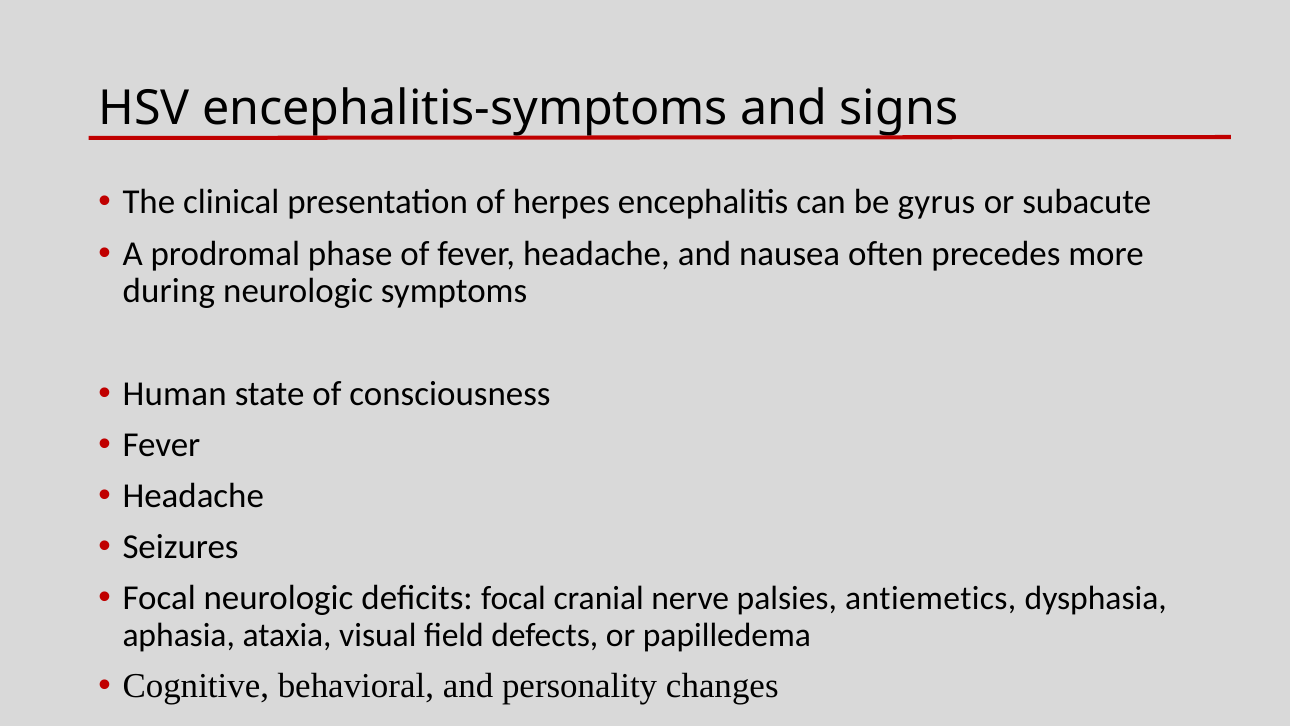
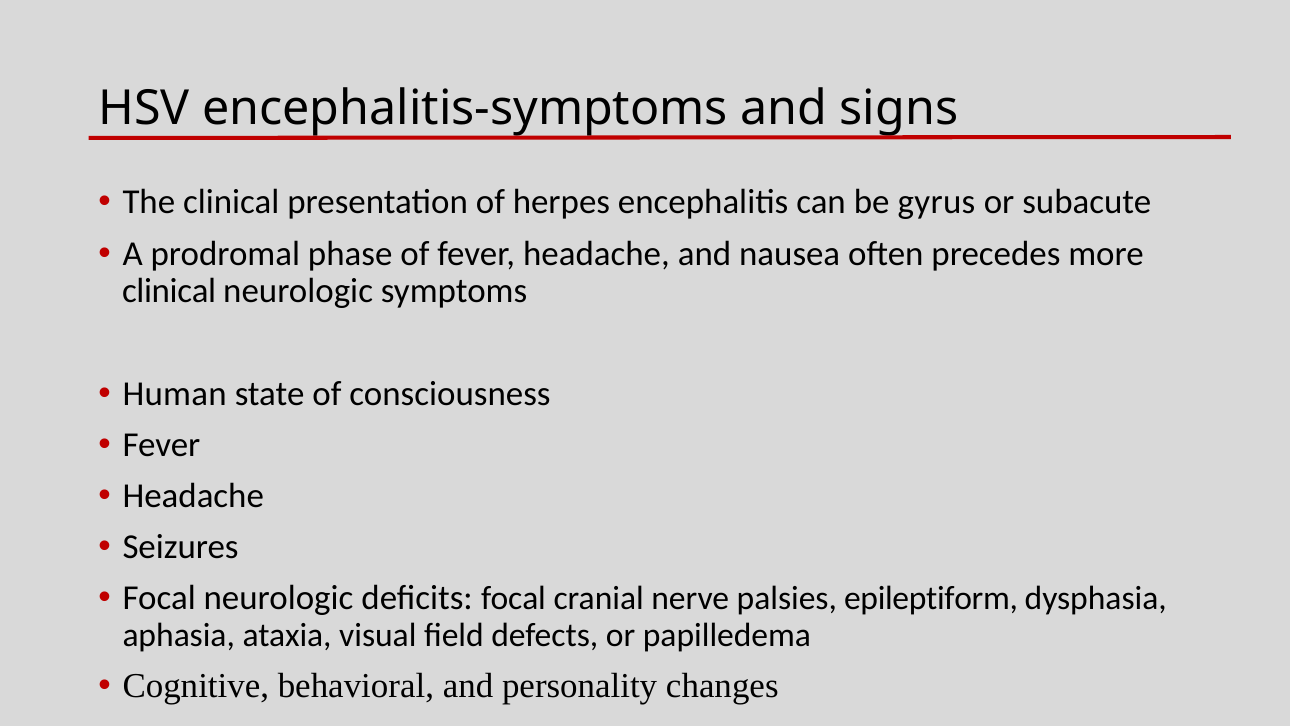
during: during -> clinical (169, 291)
antiemetics: antiemetics -> epileptiform (931, 599)
